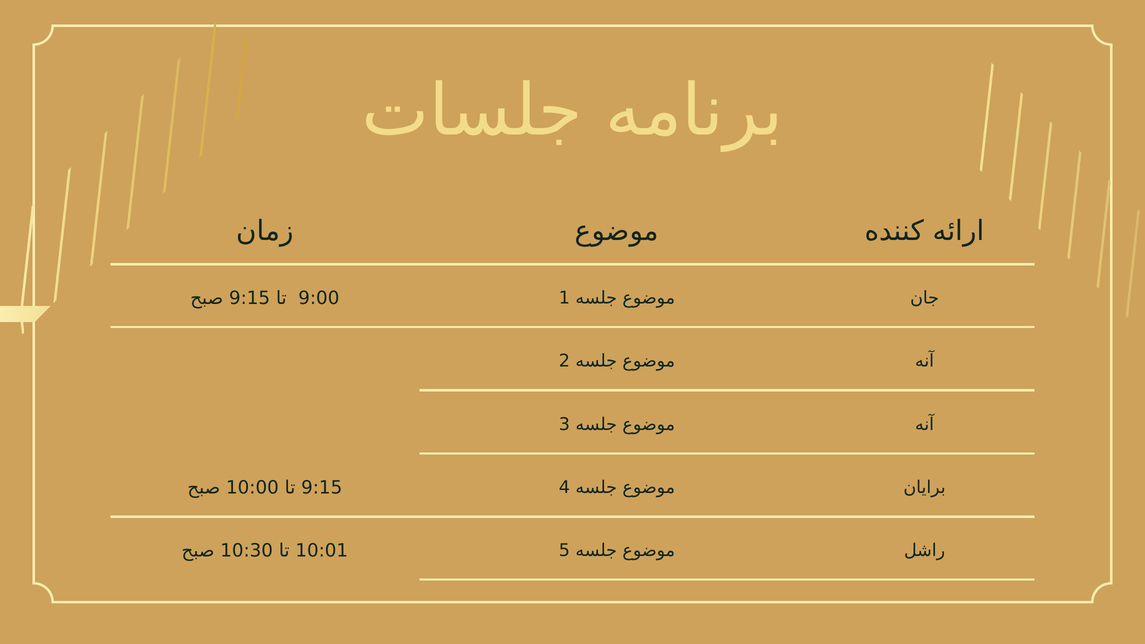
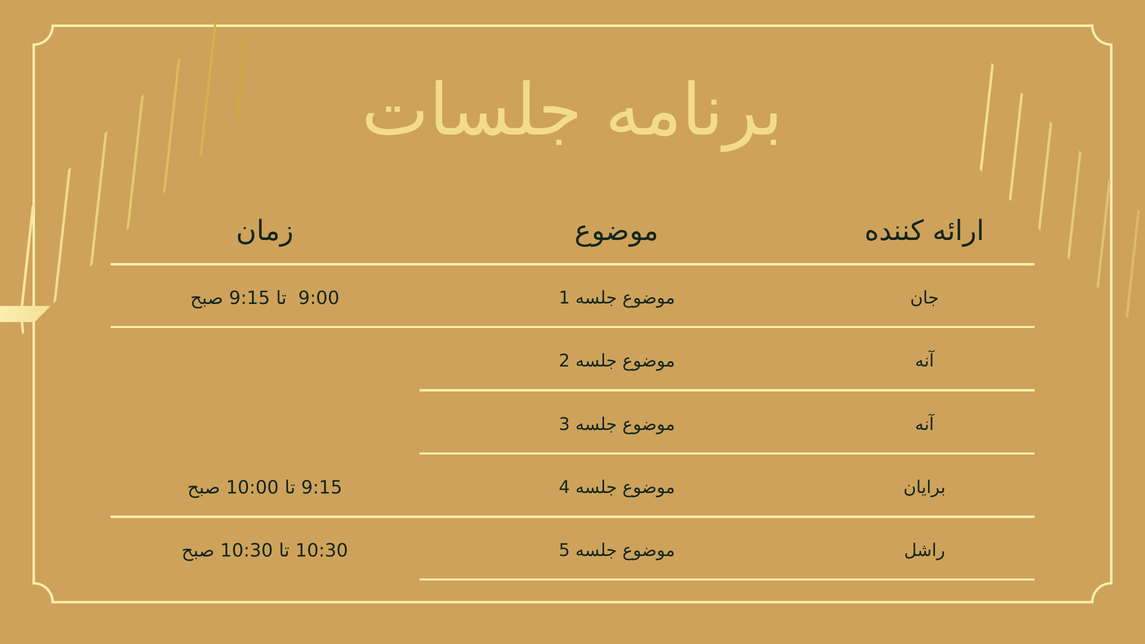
10:01: 10:01 -> 10:30 (322, 551)
